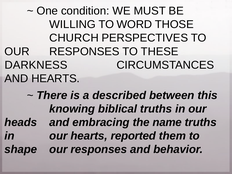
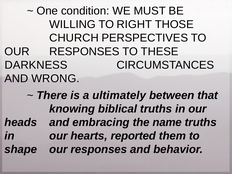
WORD: WORD -> RIGHT (134, 24)
AND HEARTS: HEARTS -> WRONG (55, 79)
described: described -> ultimately (119, 95)
this: this -> that (208, 95)
